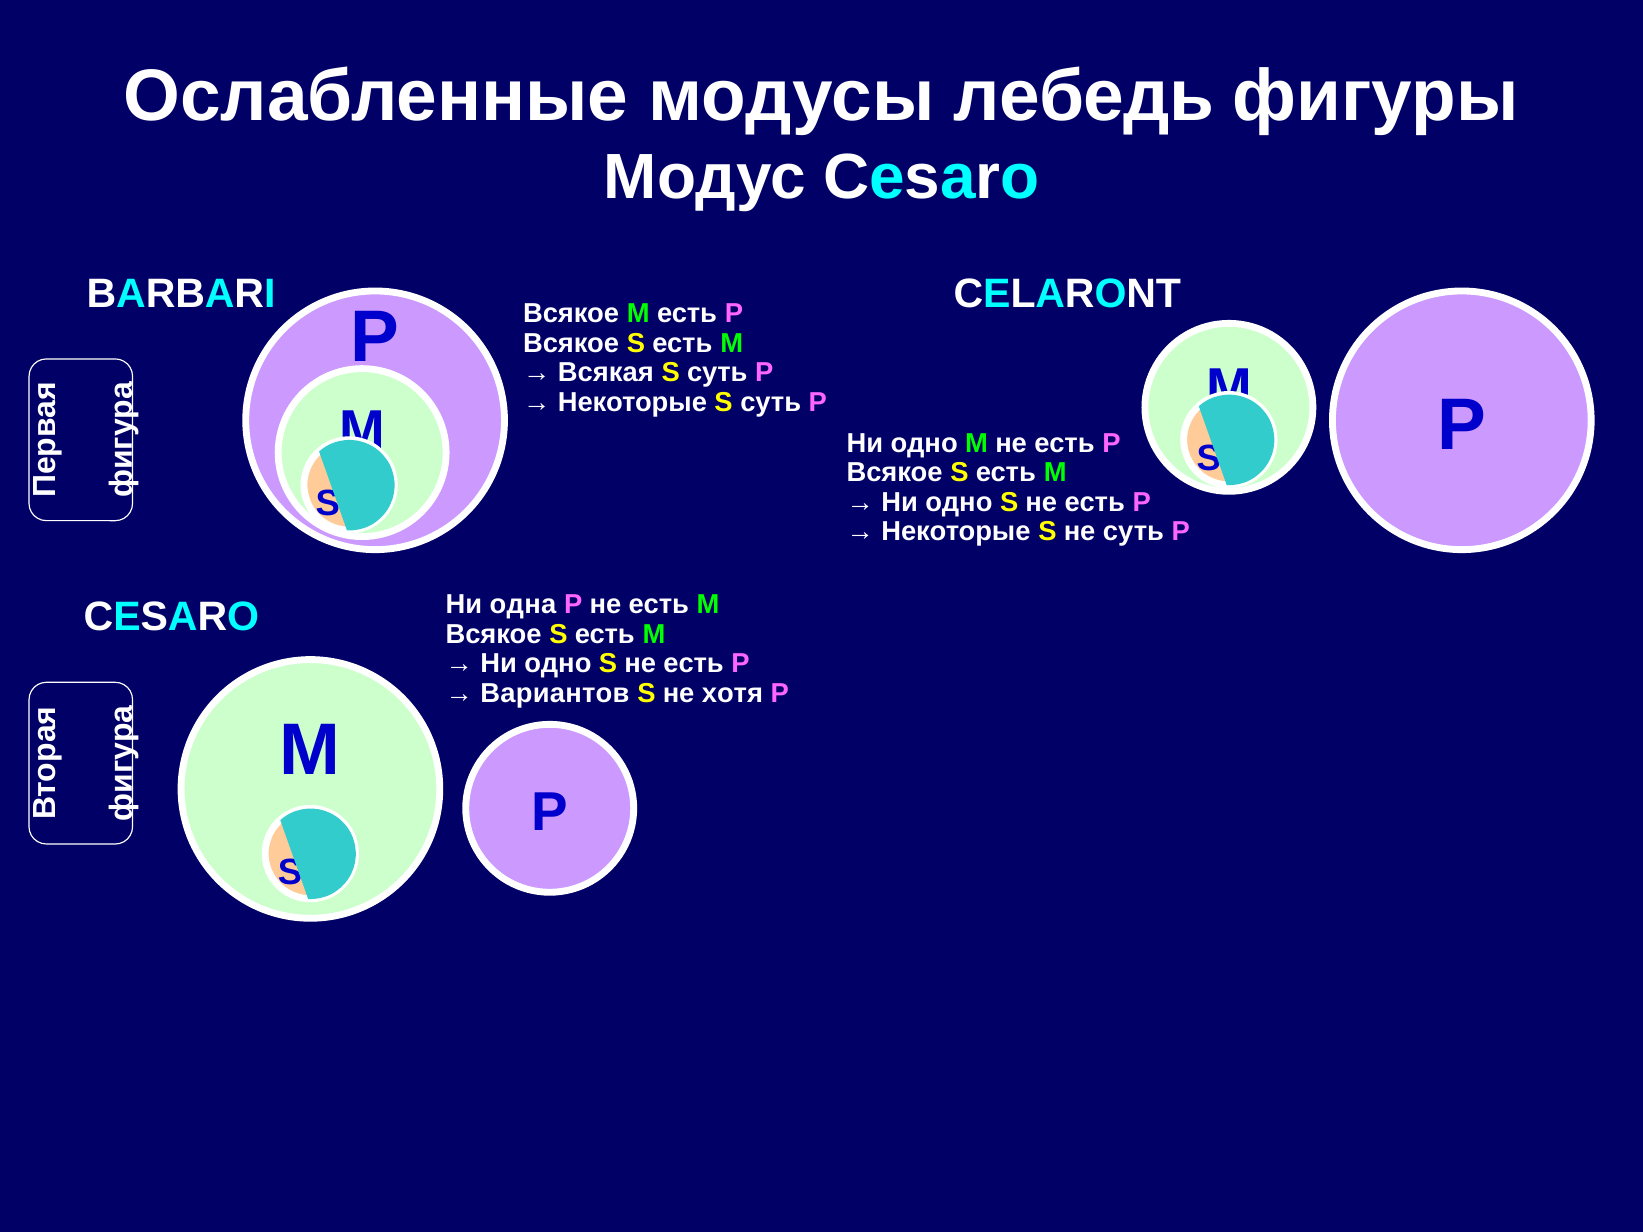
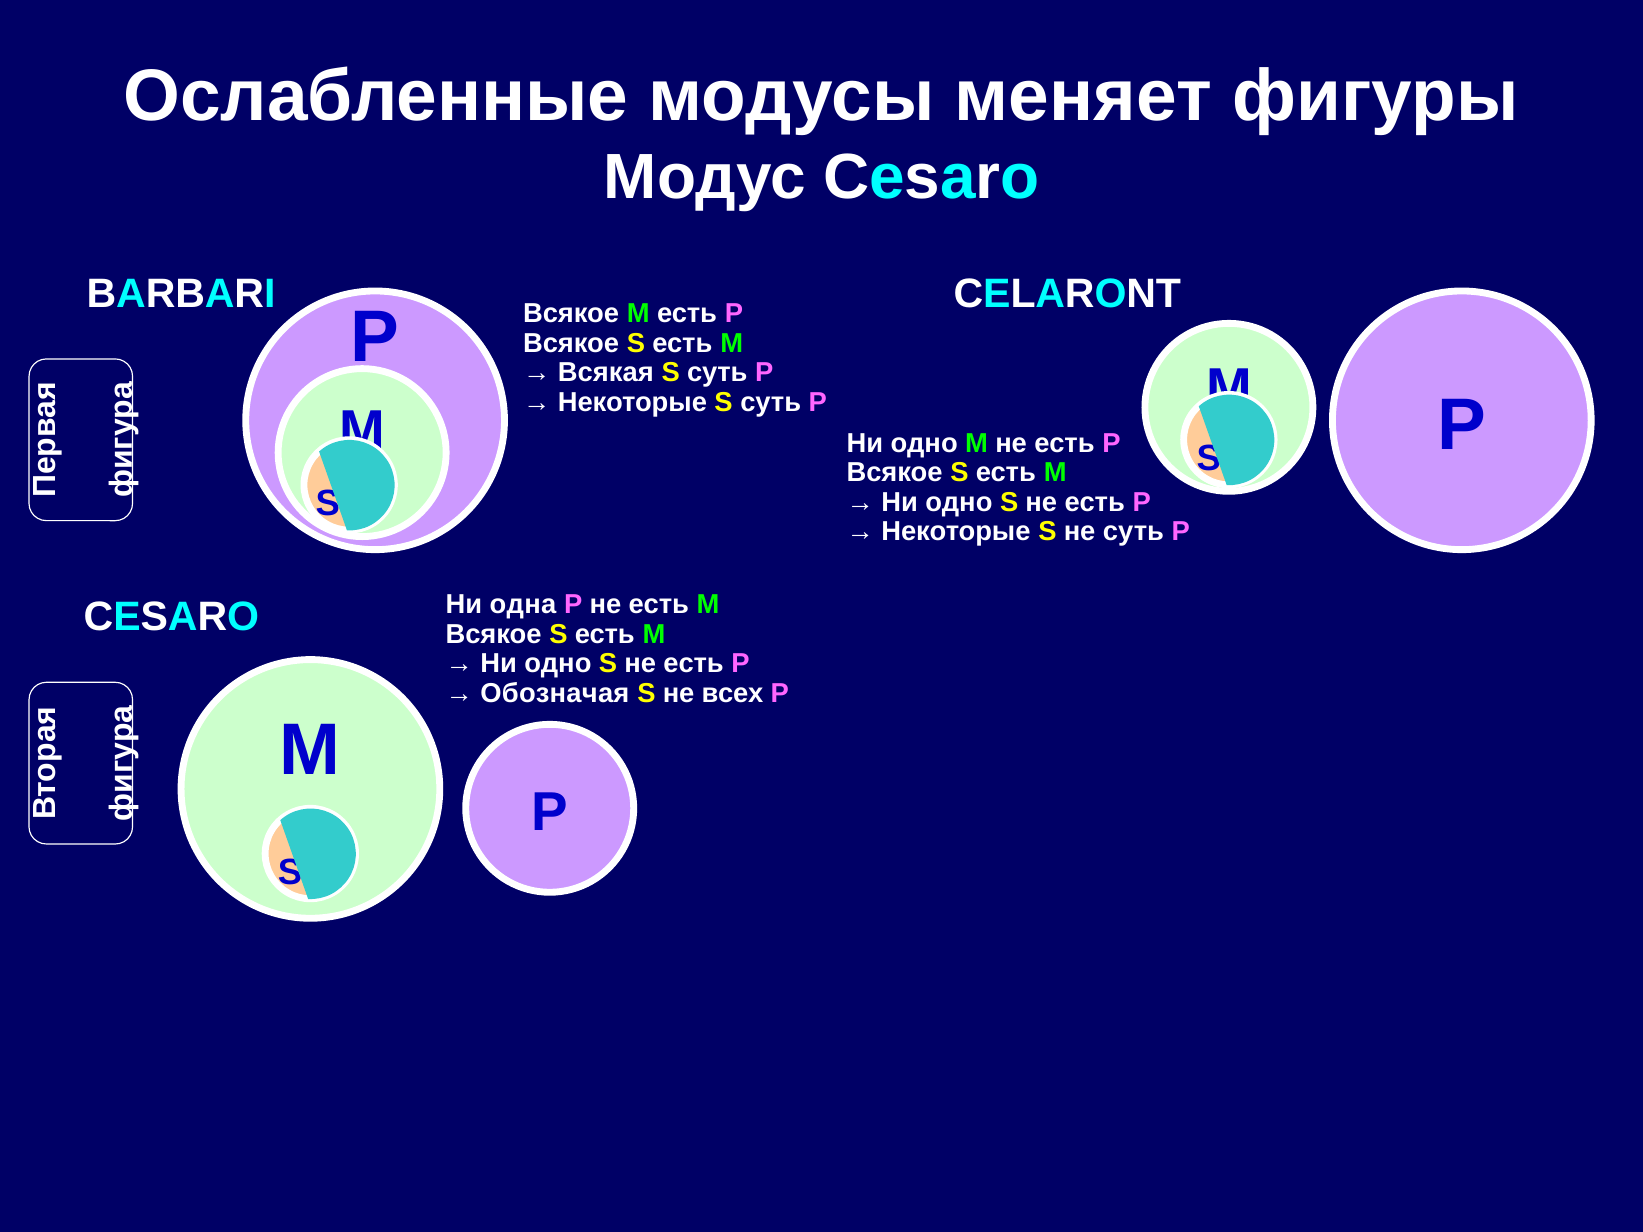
лебедь: лебедь -> меняет (1084, 96)
Вариантов: Вариантов -> Обозначая (555, 694)
хотя: хотя -> всех (733, 694)
